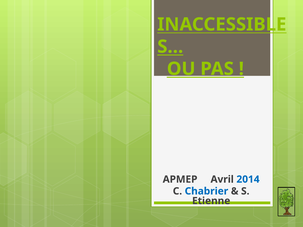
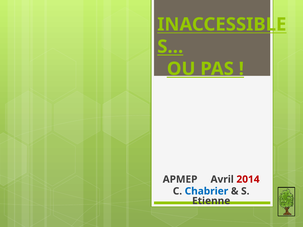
2014 colour: blue -> red (248, 180)
